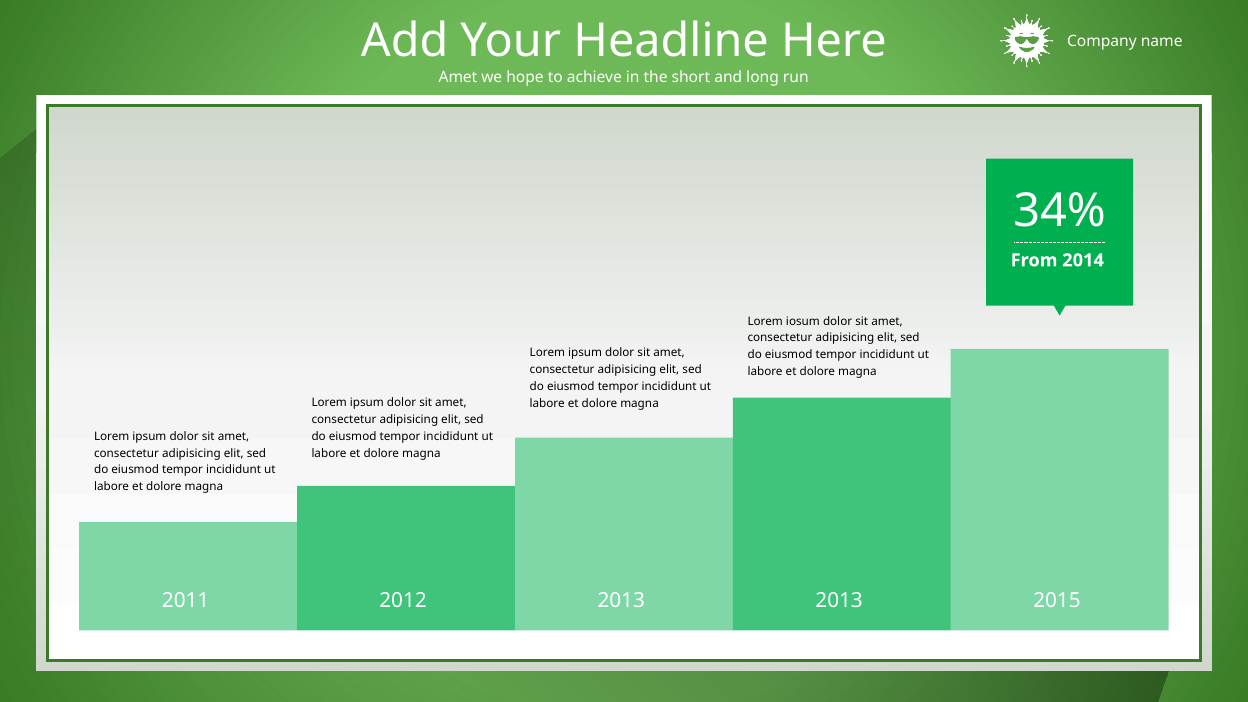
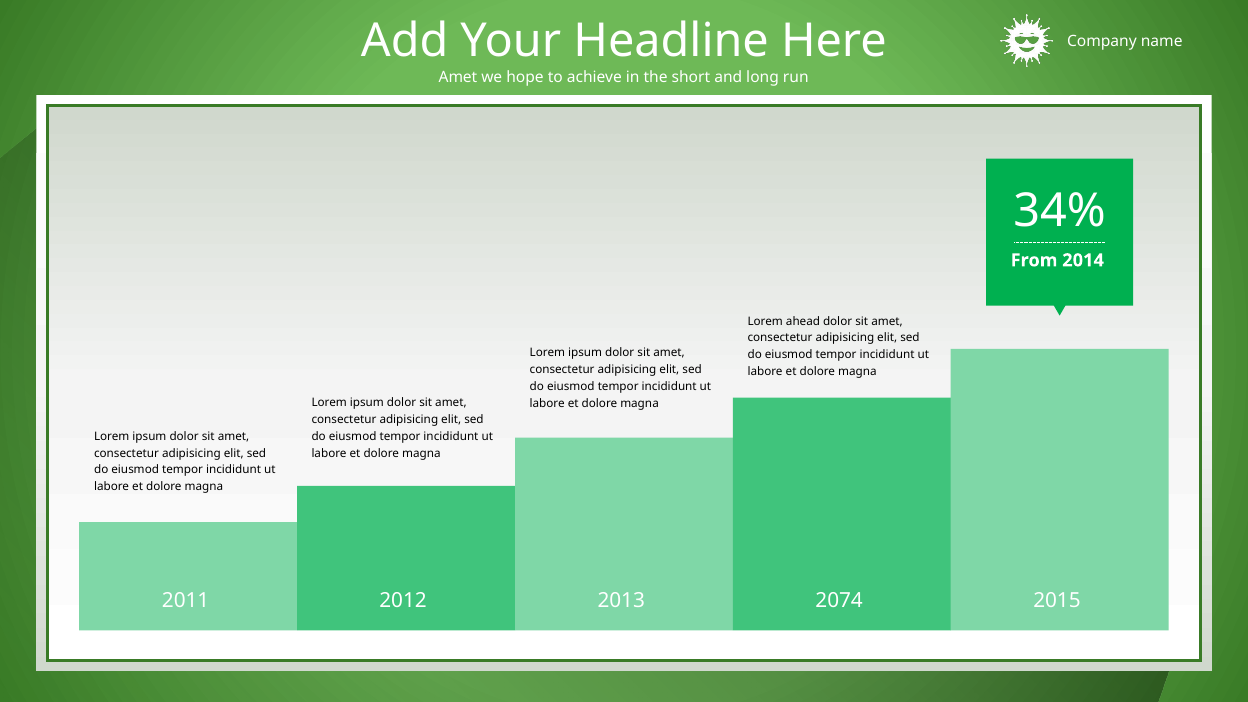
iosum: iosum -> ahead (803, 321)
2013 2013: 2013 -> 2074 (839, 600)
